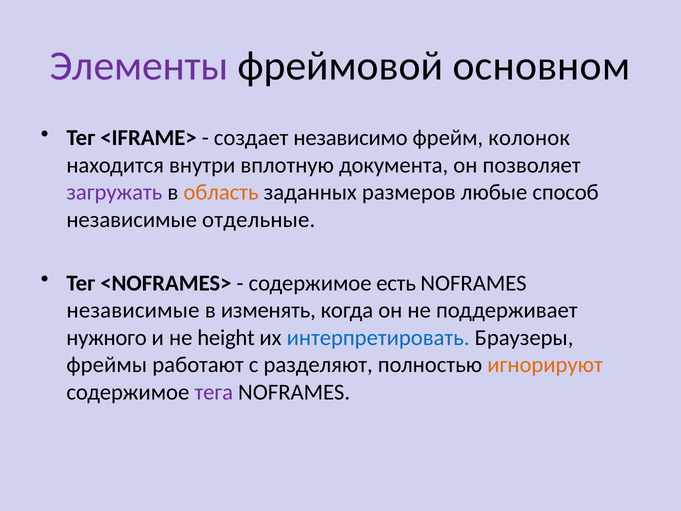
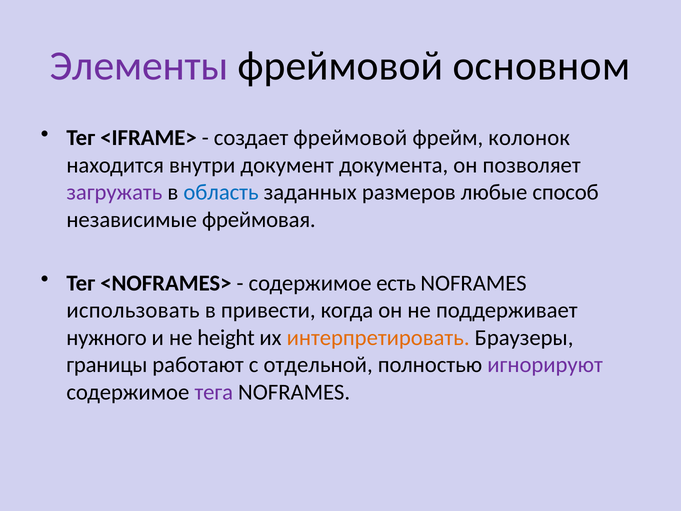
создает независимо: независимо -> фреймовой (350, 138)
вплотную: вплотную -> документ (287, 165)
область colour: orange -> blue (221, 192)
отдельные: отдельные -> фреймовая (259, 220)
независимые: независимые -> использовать (133, 310)
изменять: изменять -> привести (268, 310)
интерпретировать colour: blue -> orange (378, 338)
фреймы: фреймы -> границы (107, 365)
разделяют: разделяют -> отдельной (318, 365)
игнорируют colour: orange -> purple (545, 365)
